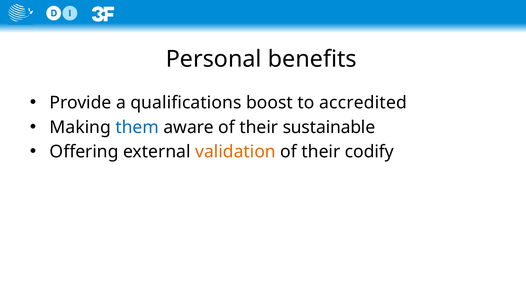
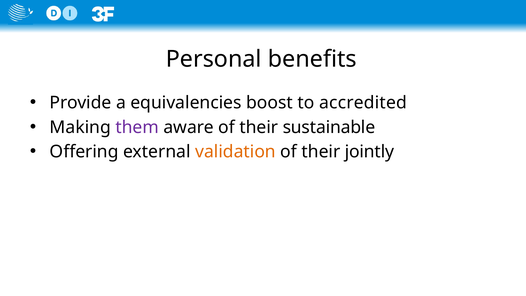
qualifications: qualifications -> equivalencies (186, 103)
them colour: blue -> purple (137, 127)
codify: codify -> jointly (369, 152)
